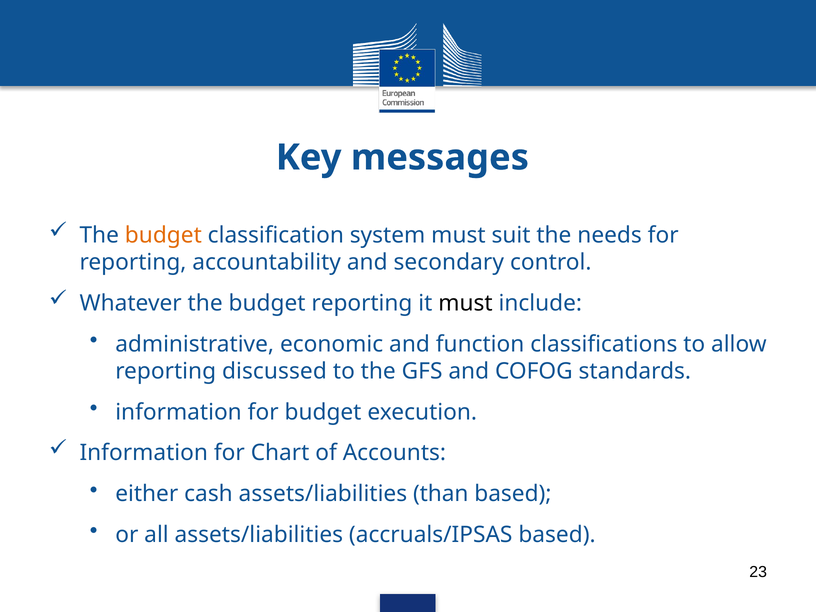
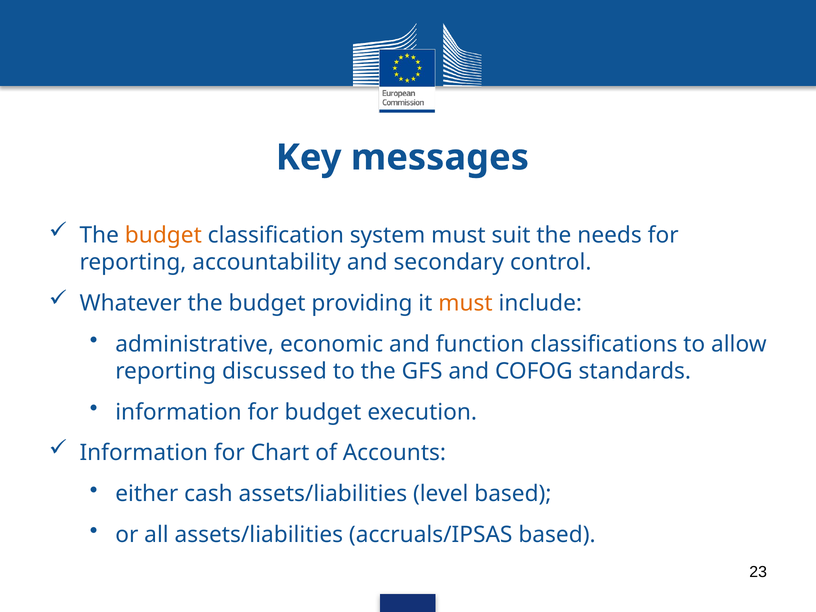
budget reporting: reporting -> providing (362, 303)
must colour: black -> orange (465, 303)
than: than -> level (441, 494)
